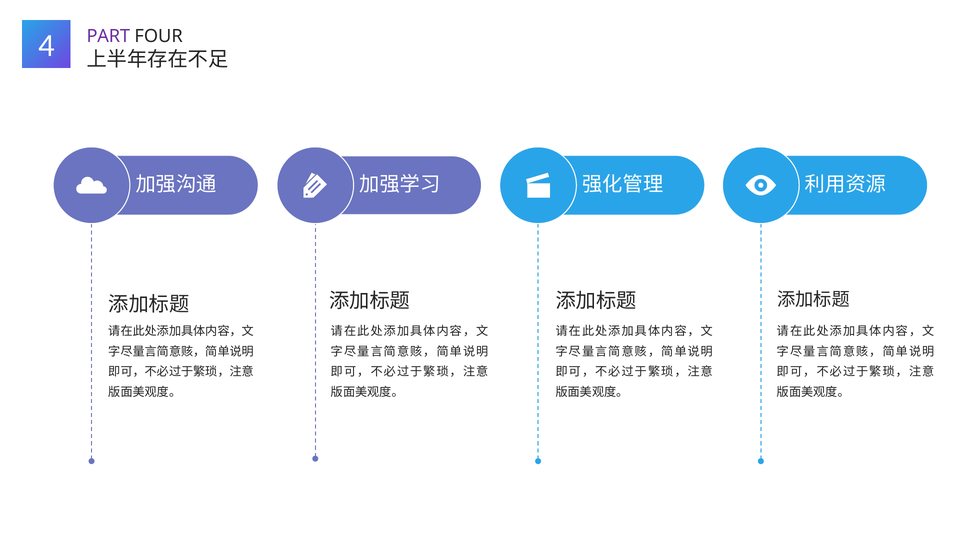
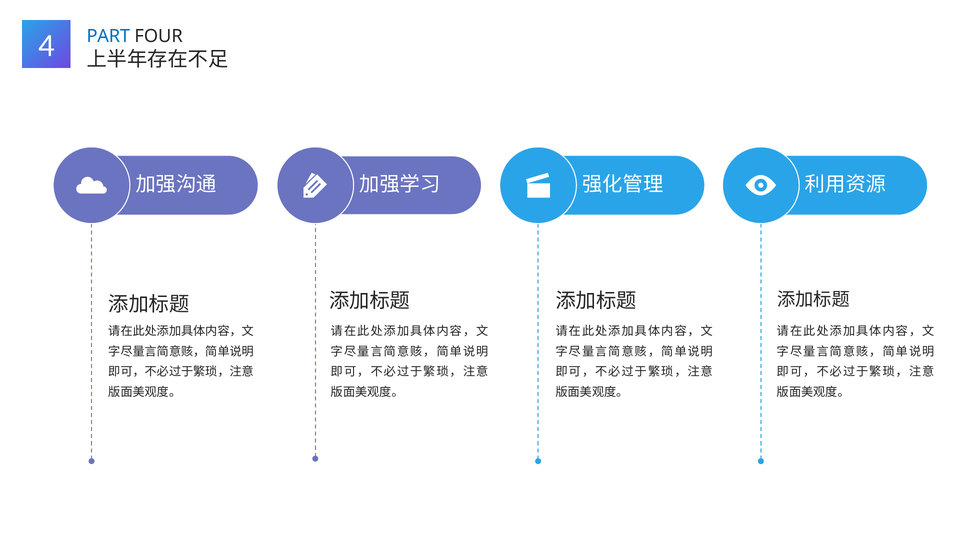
PART colour: purple -> blue (108, 36)
